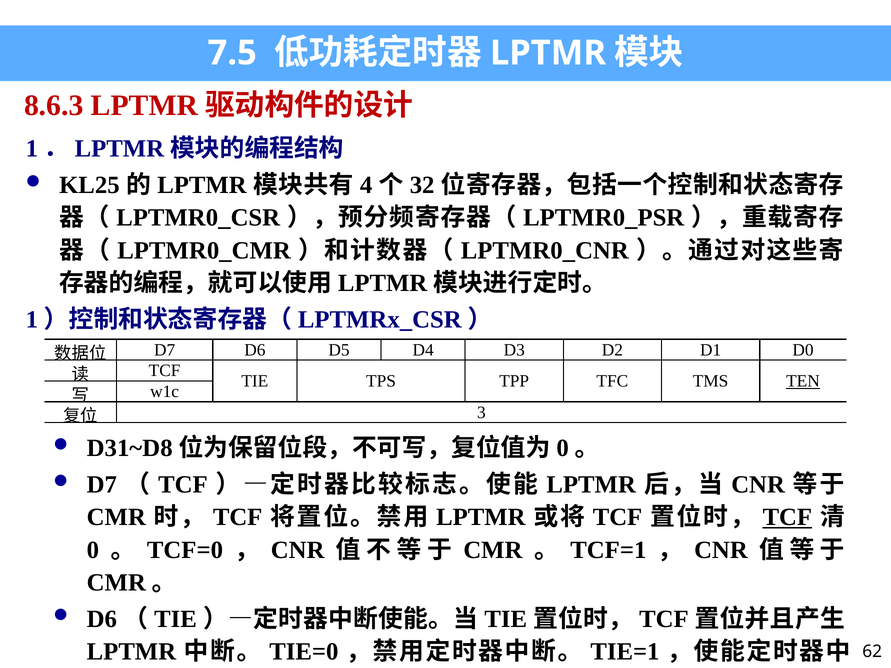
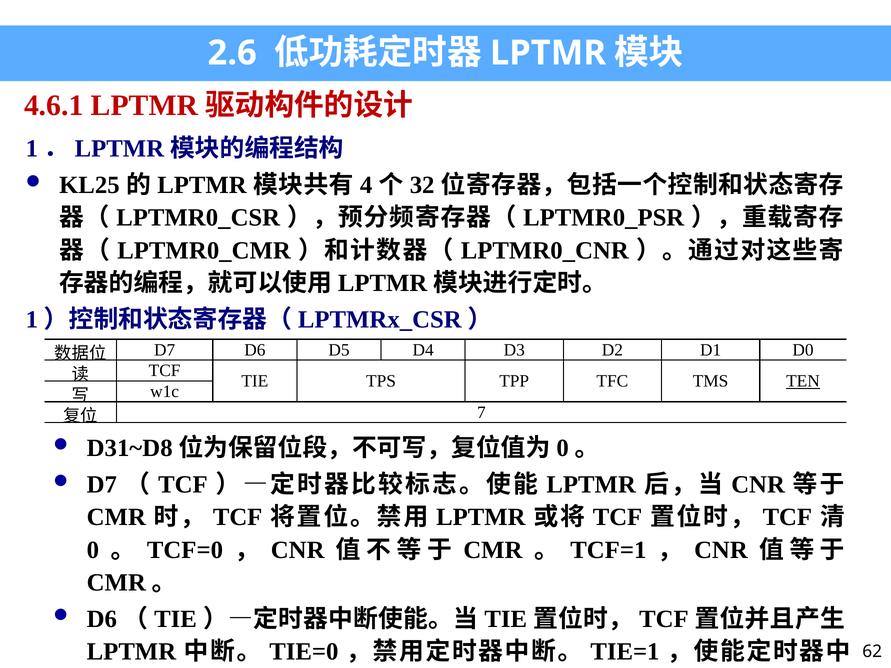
7.5: 7.5 -> 2.6 (232, 53)
8.6.3: 8.6.3 -> 4.6.1 (54, 106)
3: 3 -> 7 (481, 412)
TCF underline: present -> none (787, 517)
